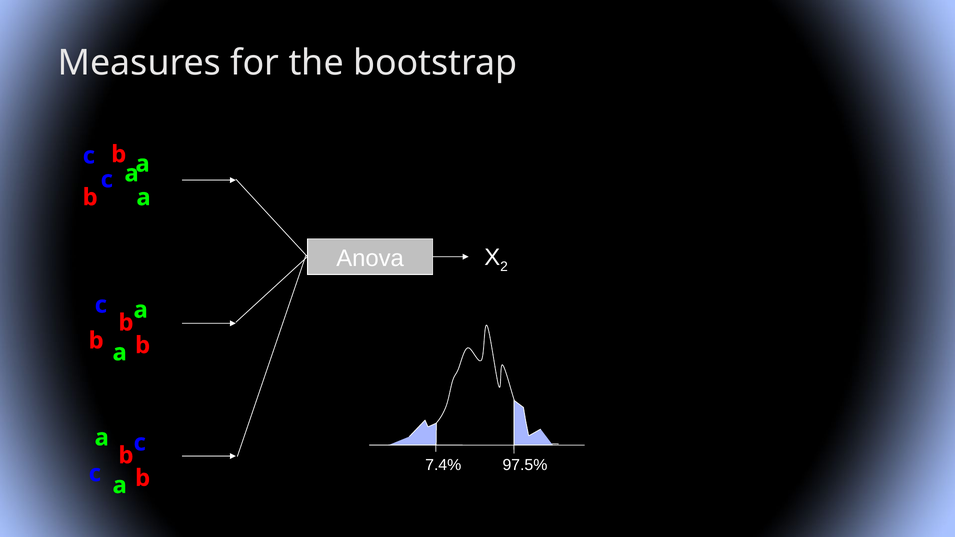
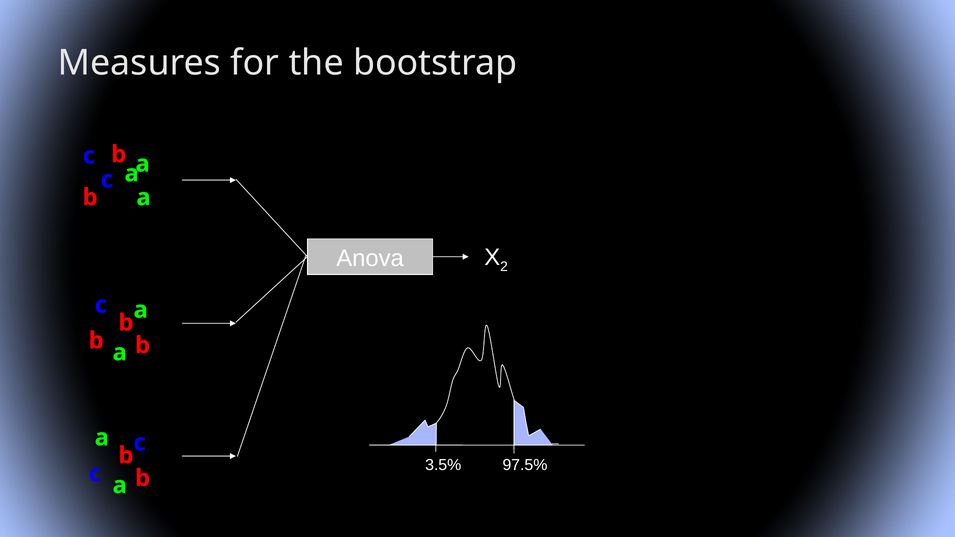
7.4%: 7.4% -> 3.5% (443, 465)
